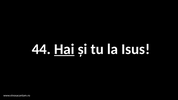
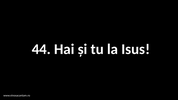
Hai underline: present -> none (64, 49)
